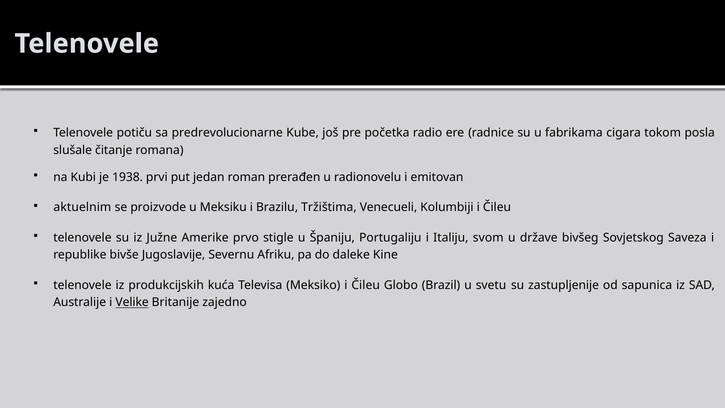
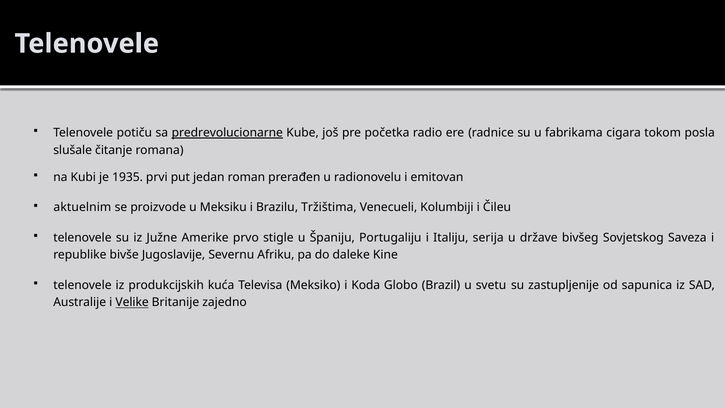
predrevolucionarne underline: none -> present (227, 133)
1938: 1938 -> 1935 (128, 177)
svom: svom -> serija (488, 237)
Meksiko i Čileu: Čileu -> Koda (366, 285)
